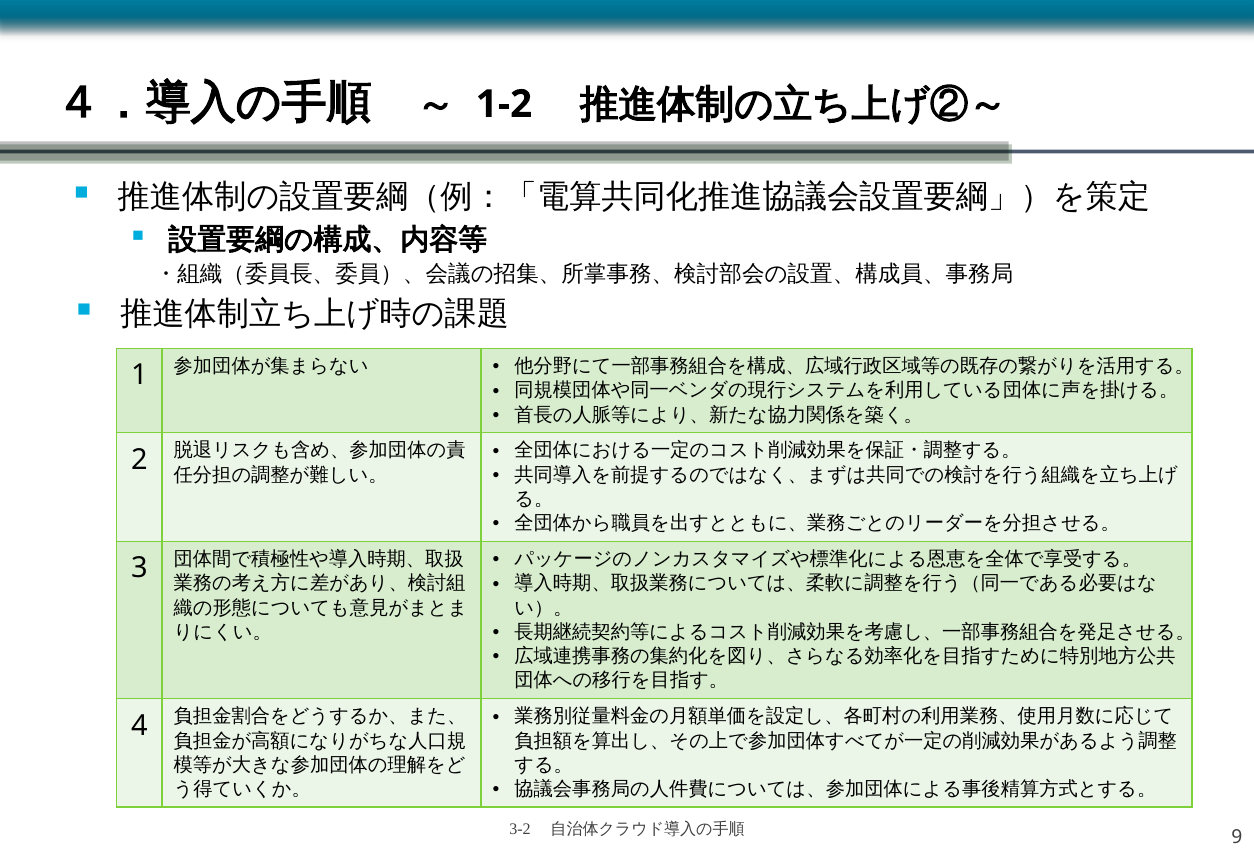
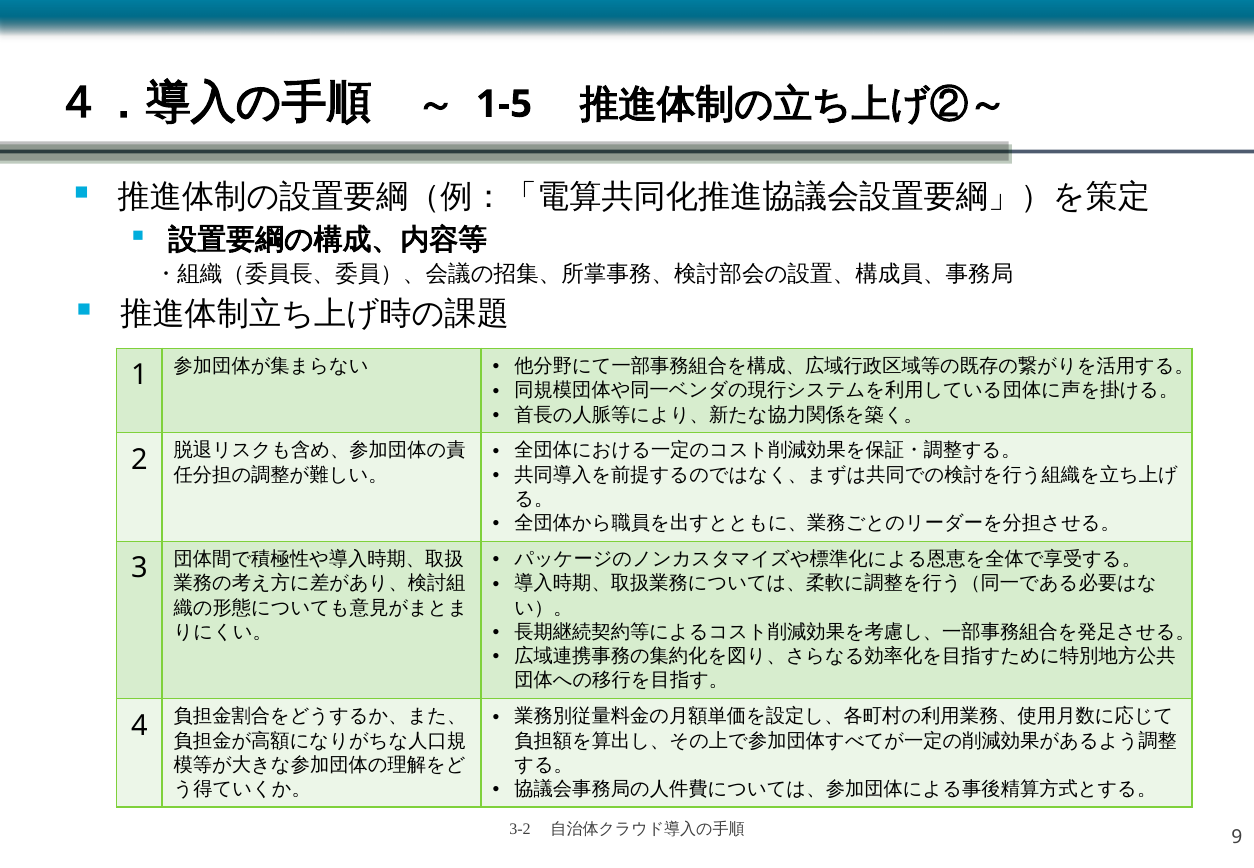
1-2: 1-2 -> 1-5 (504, 104)
